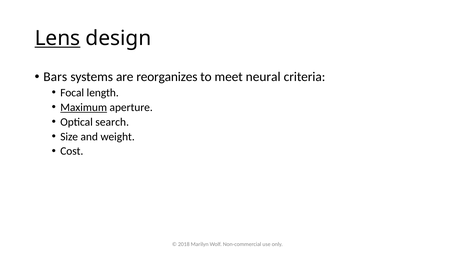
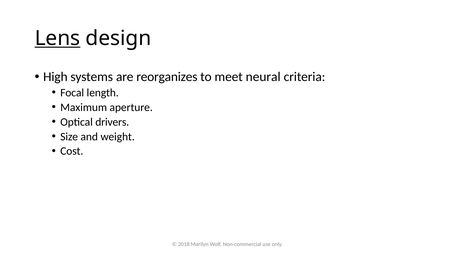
Bars: Bars -> High (55, 77)
Maximum underline: present -> none (84, 107)
search: search -> drivers (112, 122)
